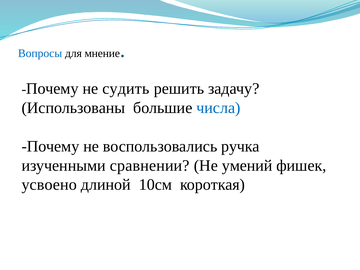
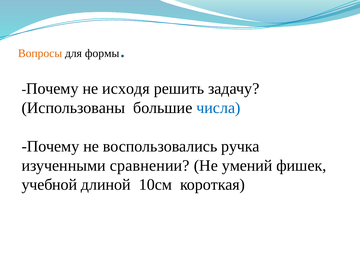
Вопросы colour: blue -> orange (40, 53)
мнение: мнение -> формы (102, 53)
судить: судить -> исходя (126, 89)
усвоено: усвоено -> учебной (49, 185)
